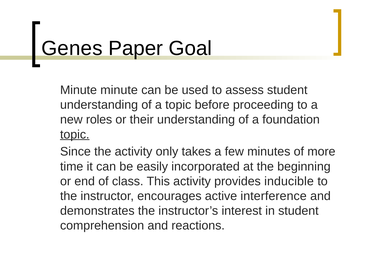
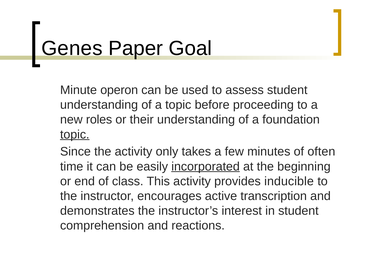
Minute minute: minute -> operon (119, 90)
more: more -> often (321, 152)
incorporated underline: none -> present (206, 166)
interference: interference -> transcription (274, 196)
